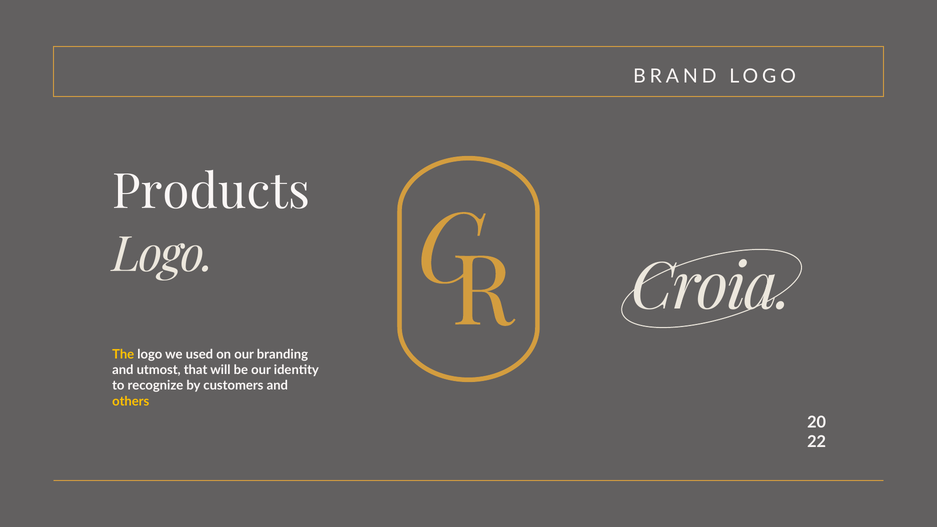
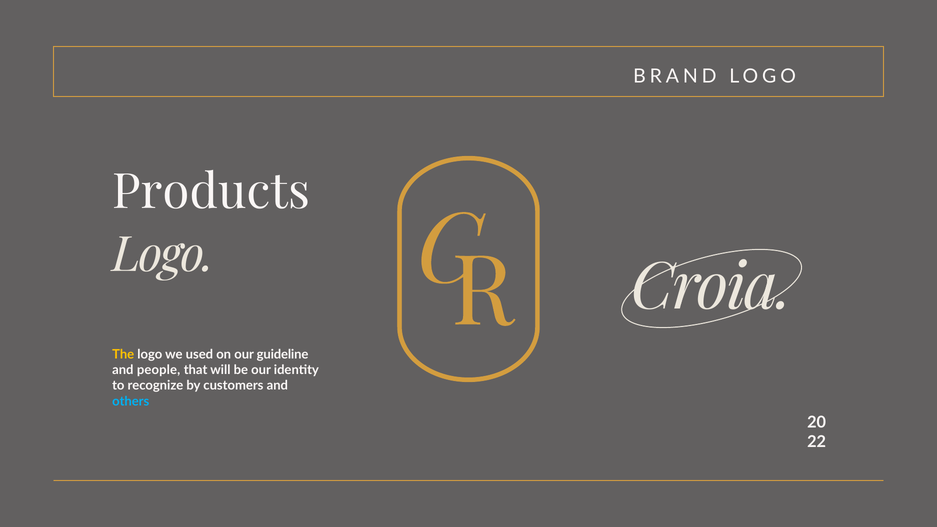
branding: branding -> guideline (283, 354)
utmost: utmost -> people (159, 370)
others colour: yellow -> light blue (131, 401)
